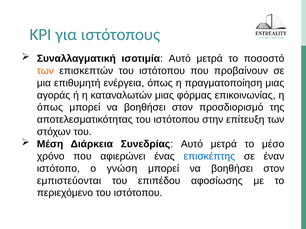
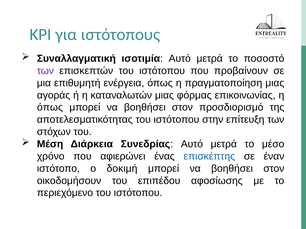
των colour: orange -> purple (45, 71)
γνώση: γνώση -> δοκιμή (122, 169)
εμπιστεύονται: εμπιστεύονται -> οικοδομήσουν (69, 181)
